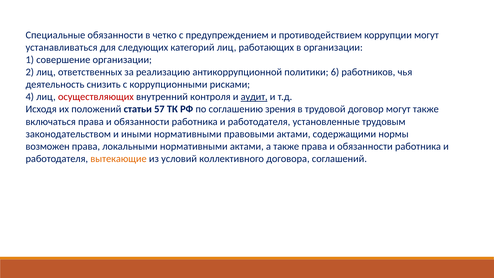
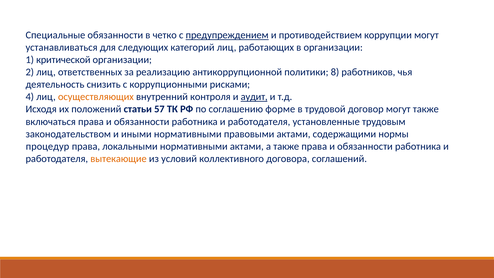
предупреждением underline: none -> present (227, 35)
совершение: совершение -> критической (63, 60)
6: 6 -> 8 (335, 72)
осуществляющих colour: red -> orange (96, 97)
зрения: зрения -> форме (280, 109)
возможен: возможен -> процедур (48, 146)
